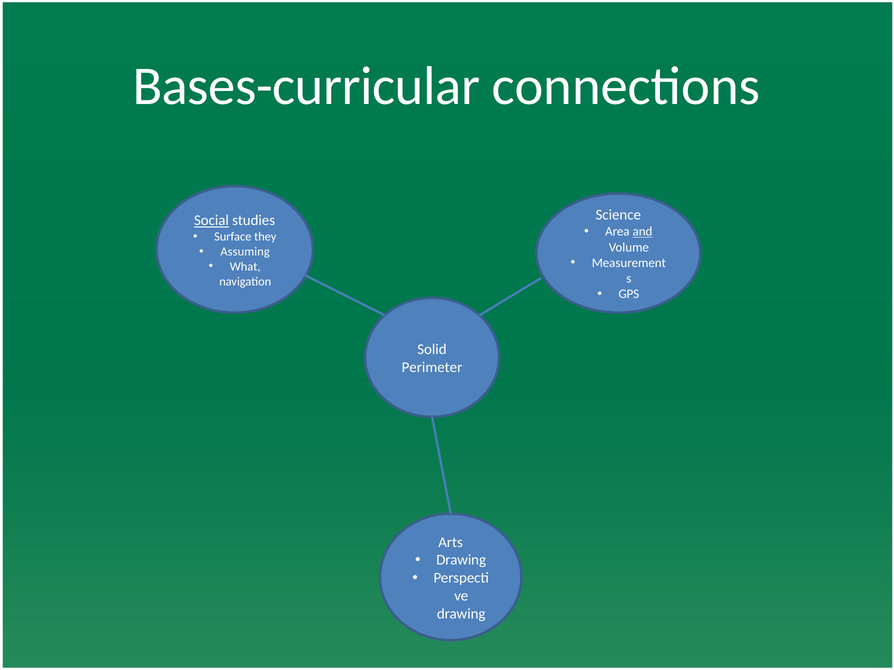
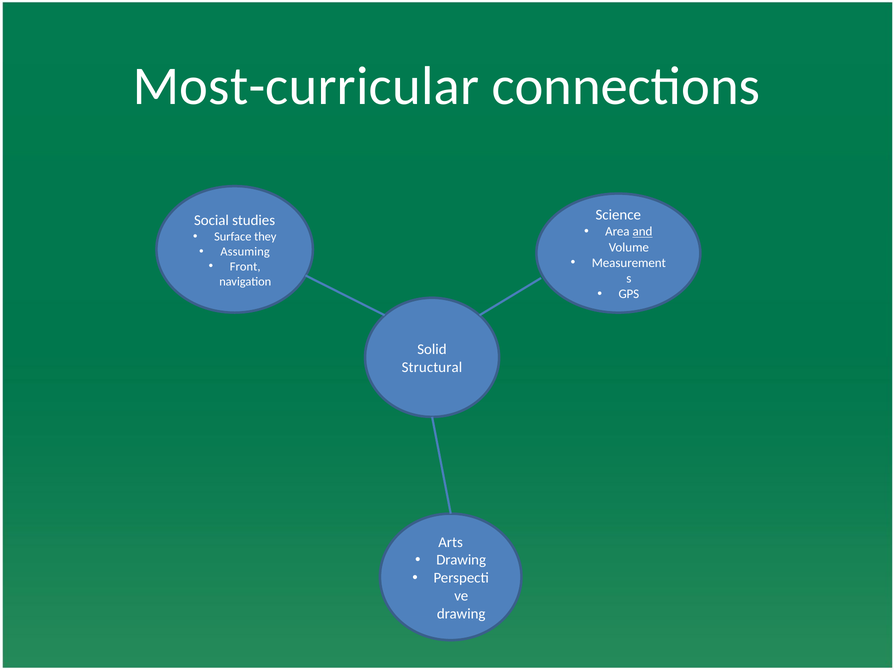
Bases-curricular: Bases-curricular -> Most-curricular (306, 87)
Social underline: present -> none (211, 221)
What: What -> Front (245, 267)
Perimeter: Perimeter -> Structural (432, 368)
